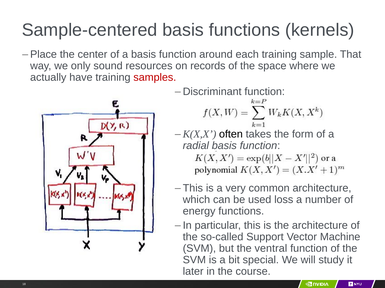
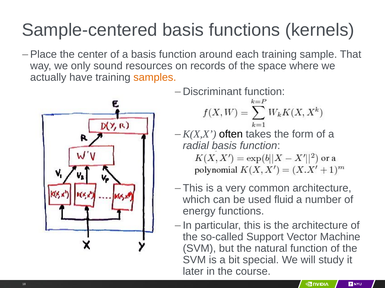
samples colour: red -> orange (155, 78)
loss: loss -> fluid (284, 200)
ventral: ventral -> natural (271, 249)
